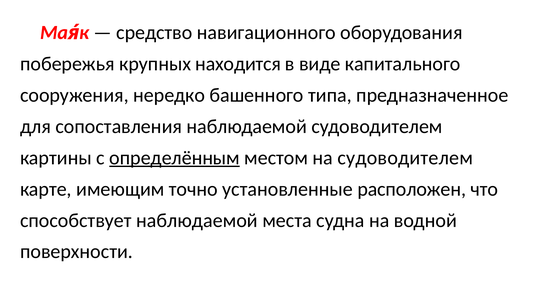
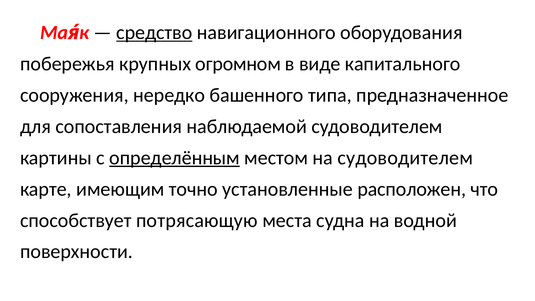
средство underline: none -> present (154, 33)
находится: находится -> огромном (238, 64)
способствует наблюдаемой: наблюдаемой -> потрясающую (197, 220)
